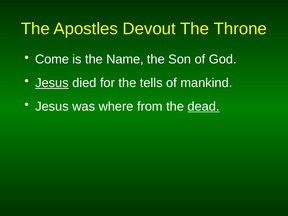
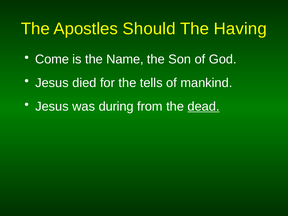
Devout: Devout -> Should (149, 29)
Throne: Throne -> Having (240, 29)
Jesus underline: present -> none (52, 83)
where: where -> during (116, 106)
